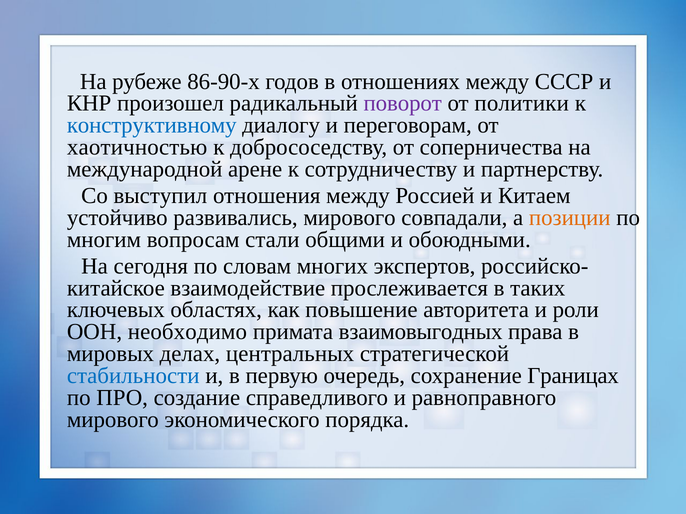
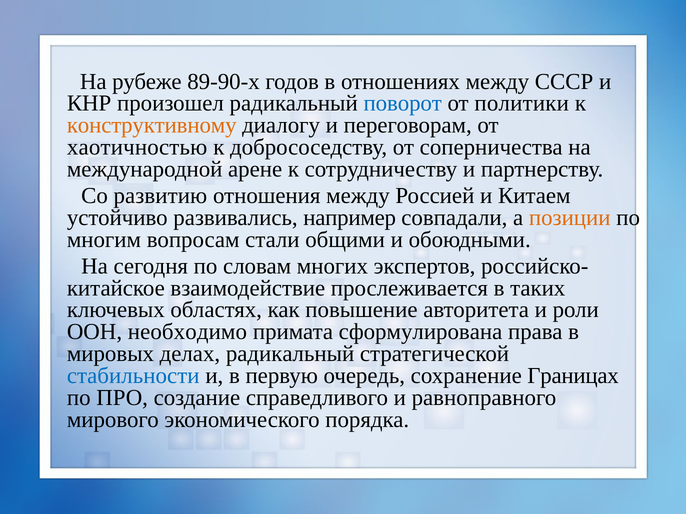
86-90-х: 86-90-х -> 89-90-х (224, 82)
поворот colour: purple -> blue (403, 104)
конструктивному colour: blue -> orange (152, 125)
выступил: выступил -> развитию (160, 196)
развивались мирового: мирового -> например (350, 218)
взаимовыгодных: взаимовыгодных -> сформулирована (421, 332)
делах центральных: центральных -> радикальный (290, 354)
